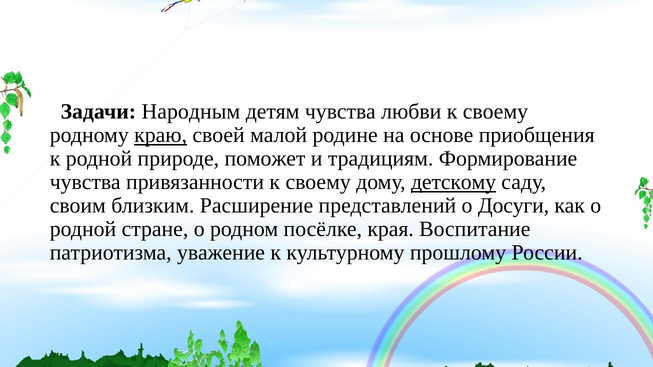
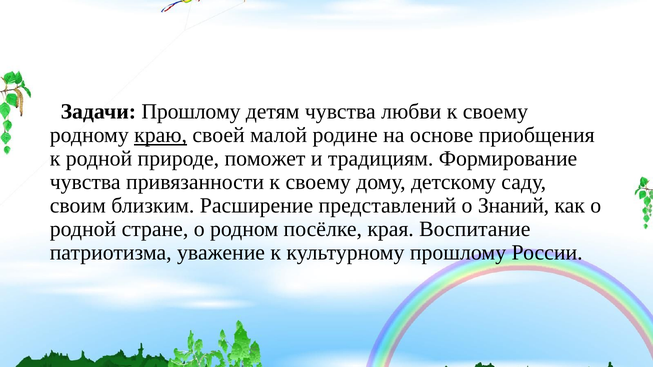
Задачи Народным: Народным -> Прошлому (191, 112)
детскому underline: present -> none (454, 182)
Досуги: Досуги -> Знаний (514, 206)
